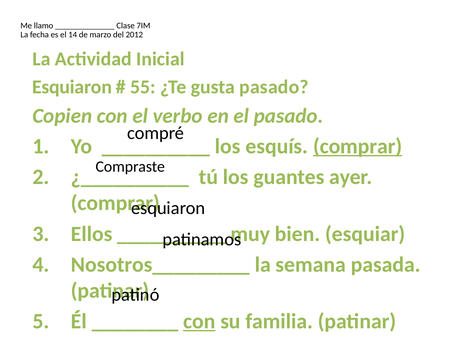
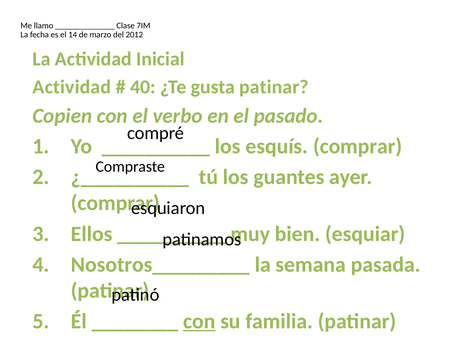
Esquiaron: Esquiaron -> Actividad (72, 87)
55: 55 -> 40 (143, 87)
gusta pasado: pasado -> patinar (274, 87)
comprar underline: present -> none (358, 146)
